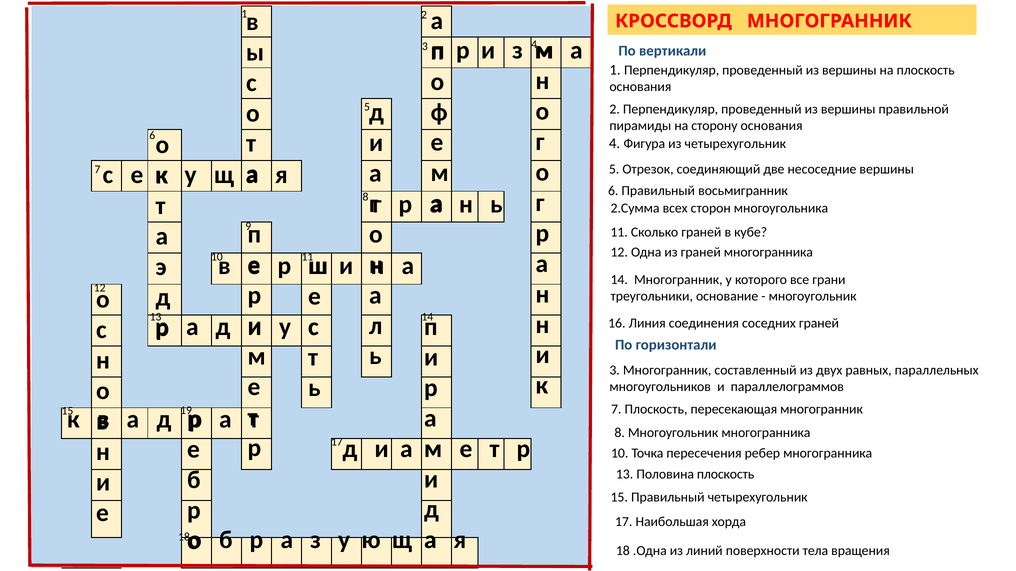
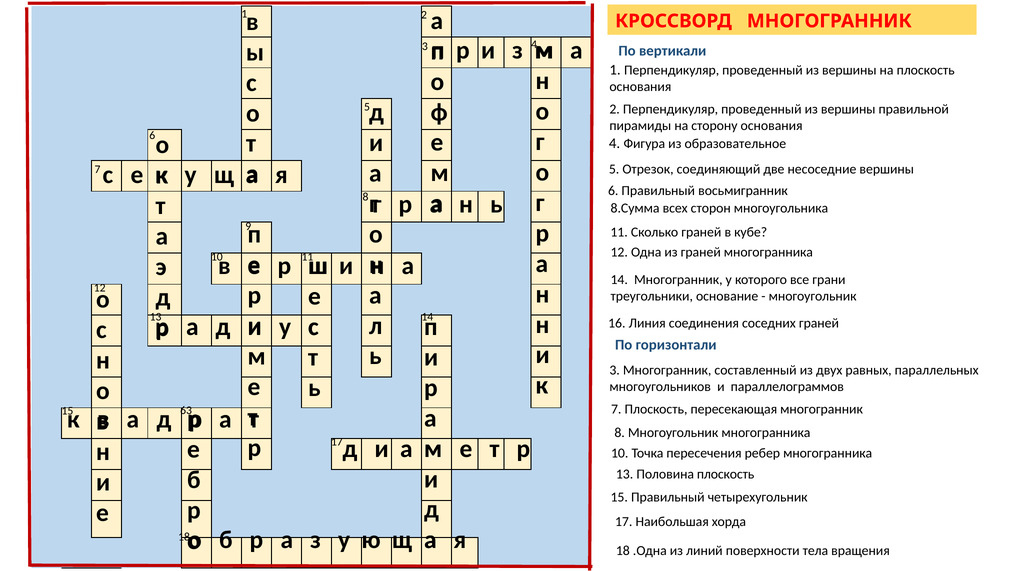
из четырехугольник: четырехугольник -> образовательное (735, 144)
2.Сумма: 2.Сумма -> 8.Сумма (635, 209)
19: 19 -> 63 (186, 411)
